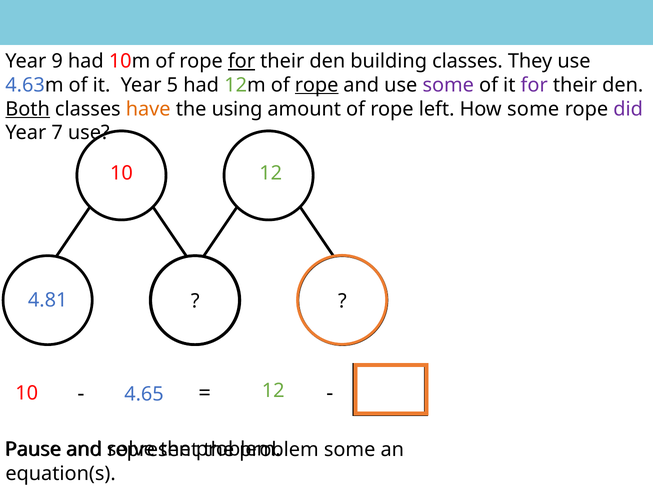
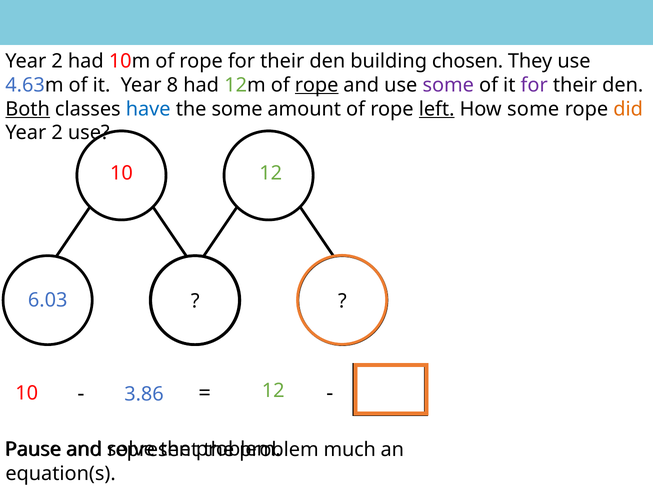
9: 9 -> 2 (57, 61)
for underline: present -> none (241, 61)
building classes: classes -> chosen (468, 61)
5: 5 -> 8 (172, 85)
have colour: orange -> blue (148, 109)
the using: using -> some (237, 109)
left underline: none -> present (437, 109)
did colour: purple -> orange (628, 109)
7: 7 -> 2 (57, 133)
4.81: 4.81 -> 6.03 (48, 301)
4.65: 4.65 -> 3.86 (144, 395)
some: some -> much (350, 450)
